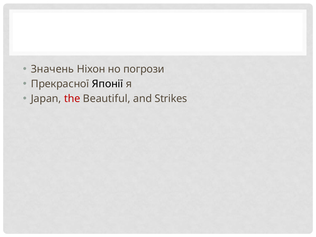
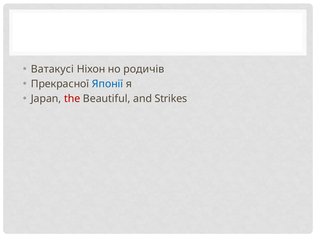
Значень: Значень -> Ватакусі (52, 69)
погрози: погрози -> родичів (144, 69)
Японії colour: black -> blue (108, 84)
